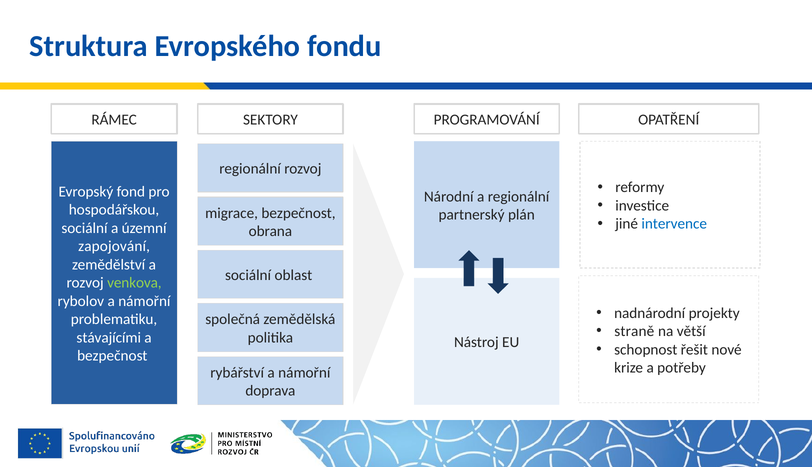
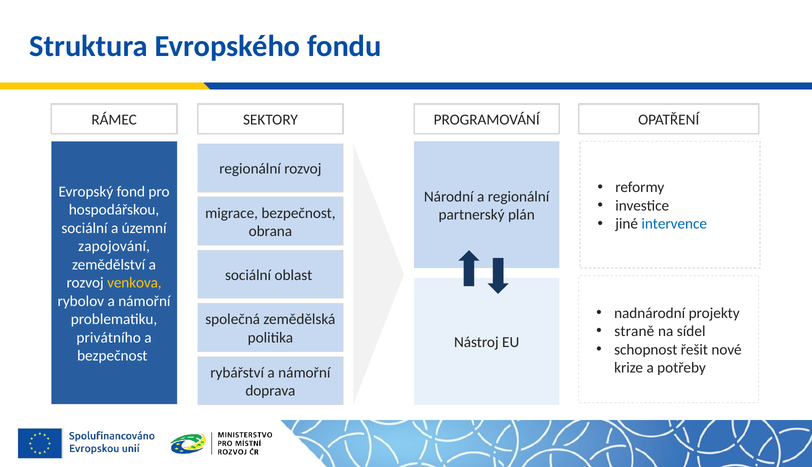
venkova colour: light green -> yellow (134, 283)
větší: větší -> sídel (691, 332)
stávajícími: stávajícími -> privátního (109, 338)
